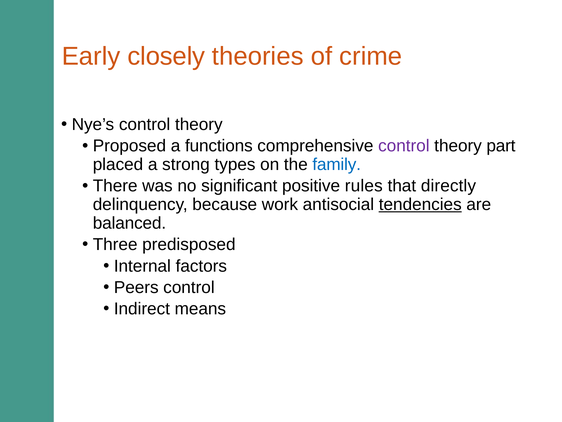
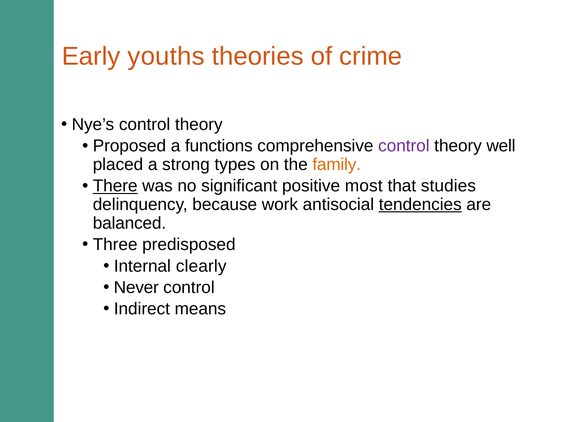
closely: closely -> youths (166, 56)
part: part -> well (501, 146)
family colour: blue -> orange (337, 164)
There underline: none -> present (115, 186)
rules: rules -> most (364, 186)
directly: directly -> studies (448, 186)
factors: factors -> clearly (201, 266)
Peers: Peers -> Never (136, 287)
